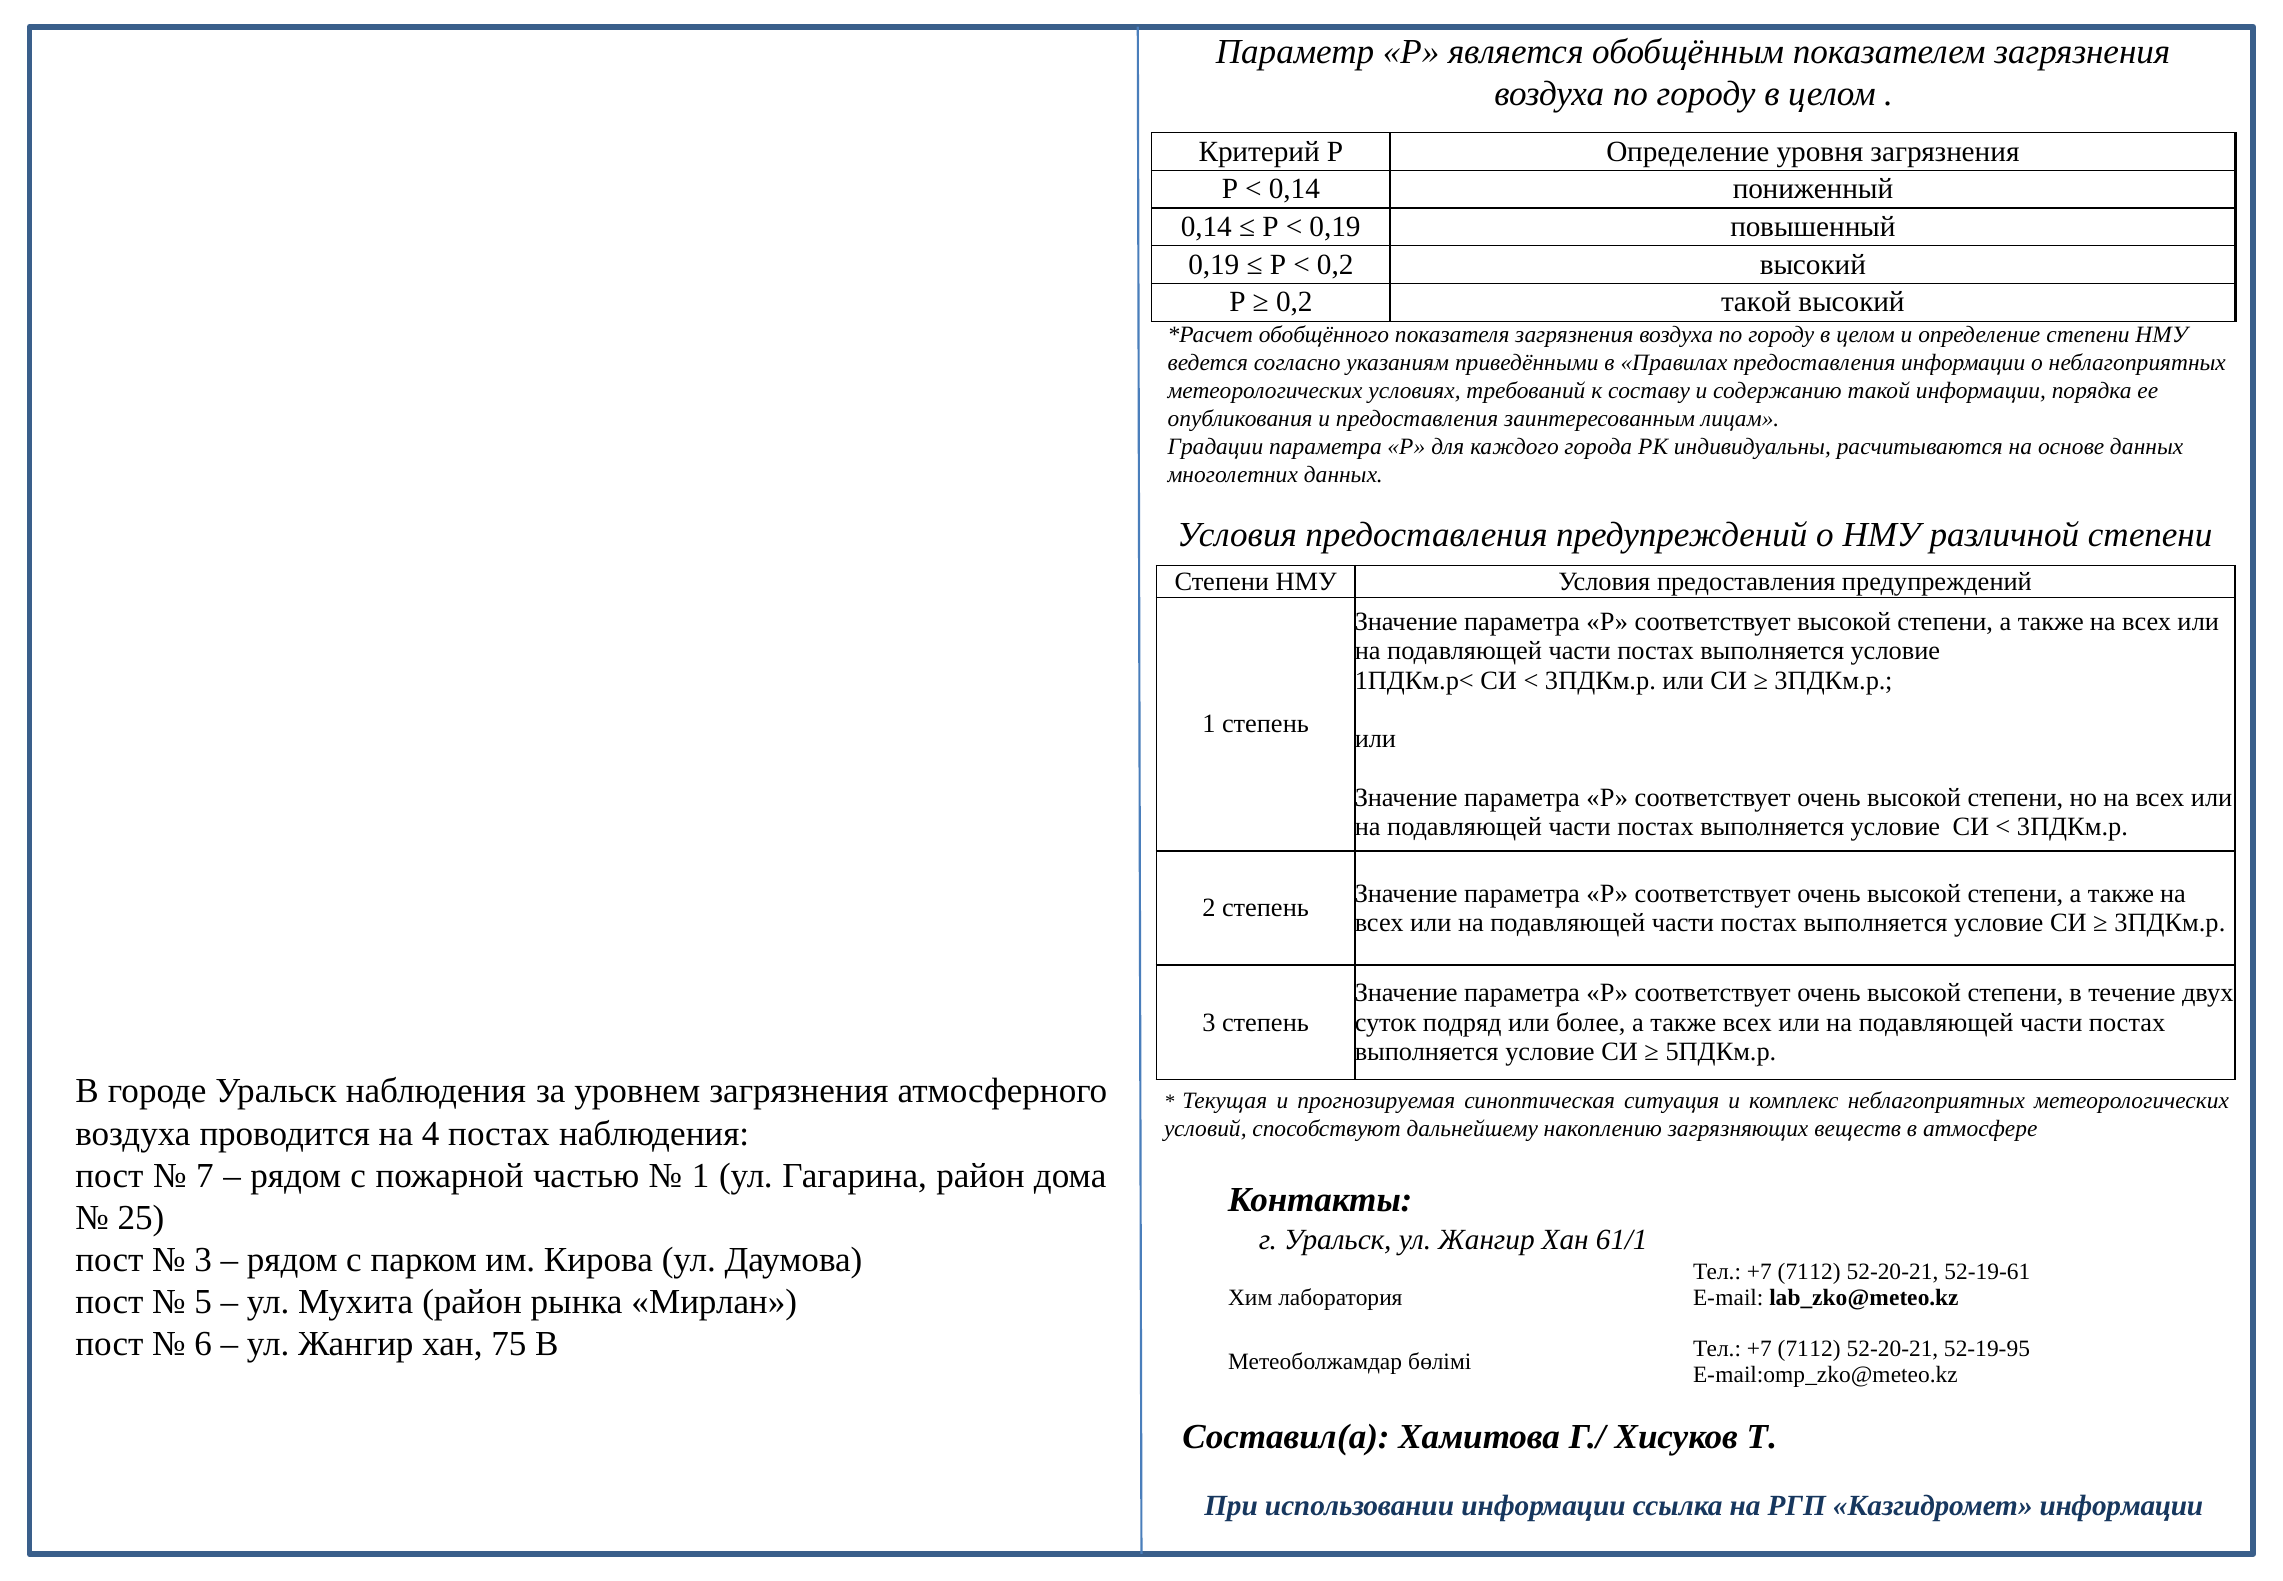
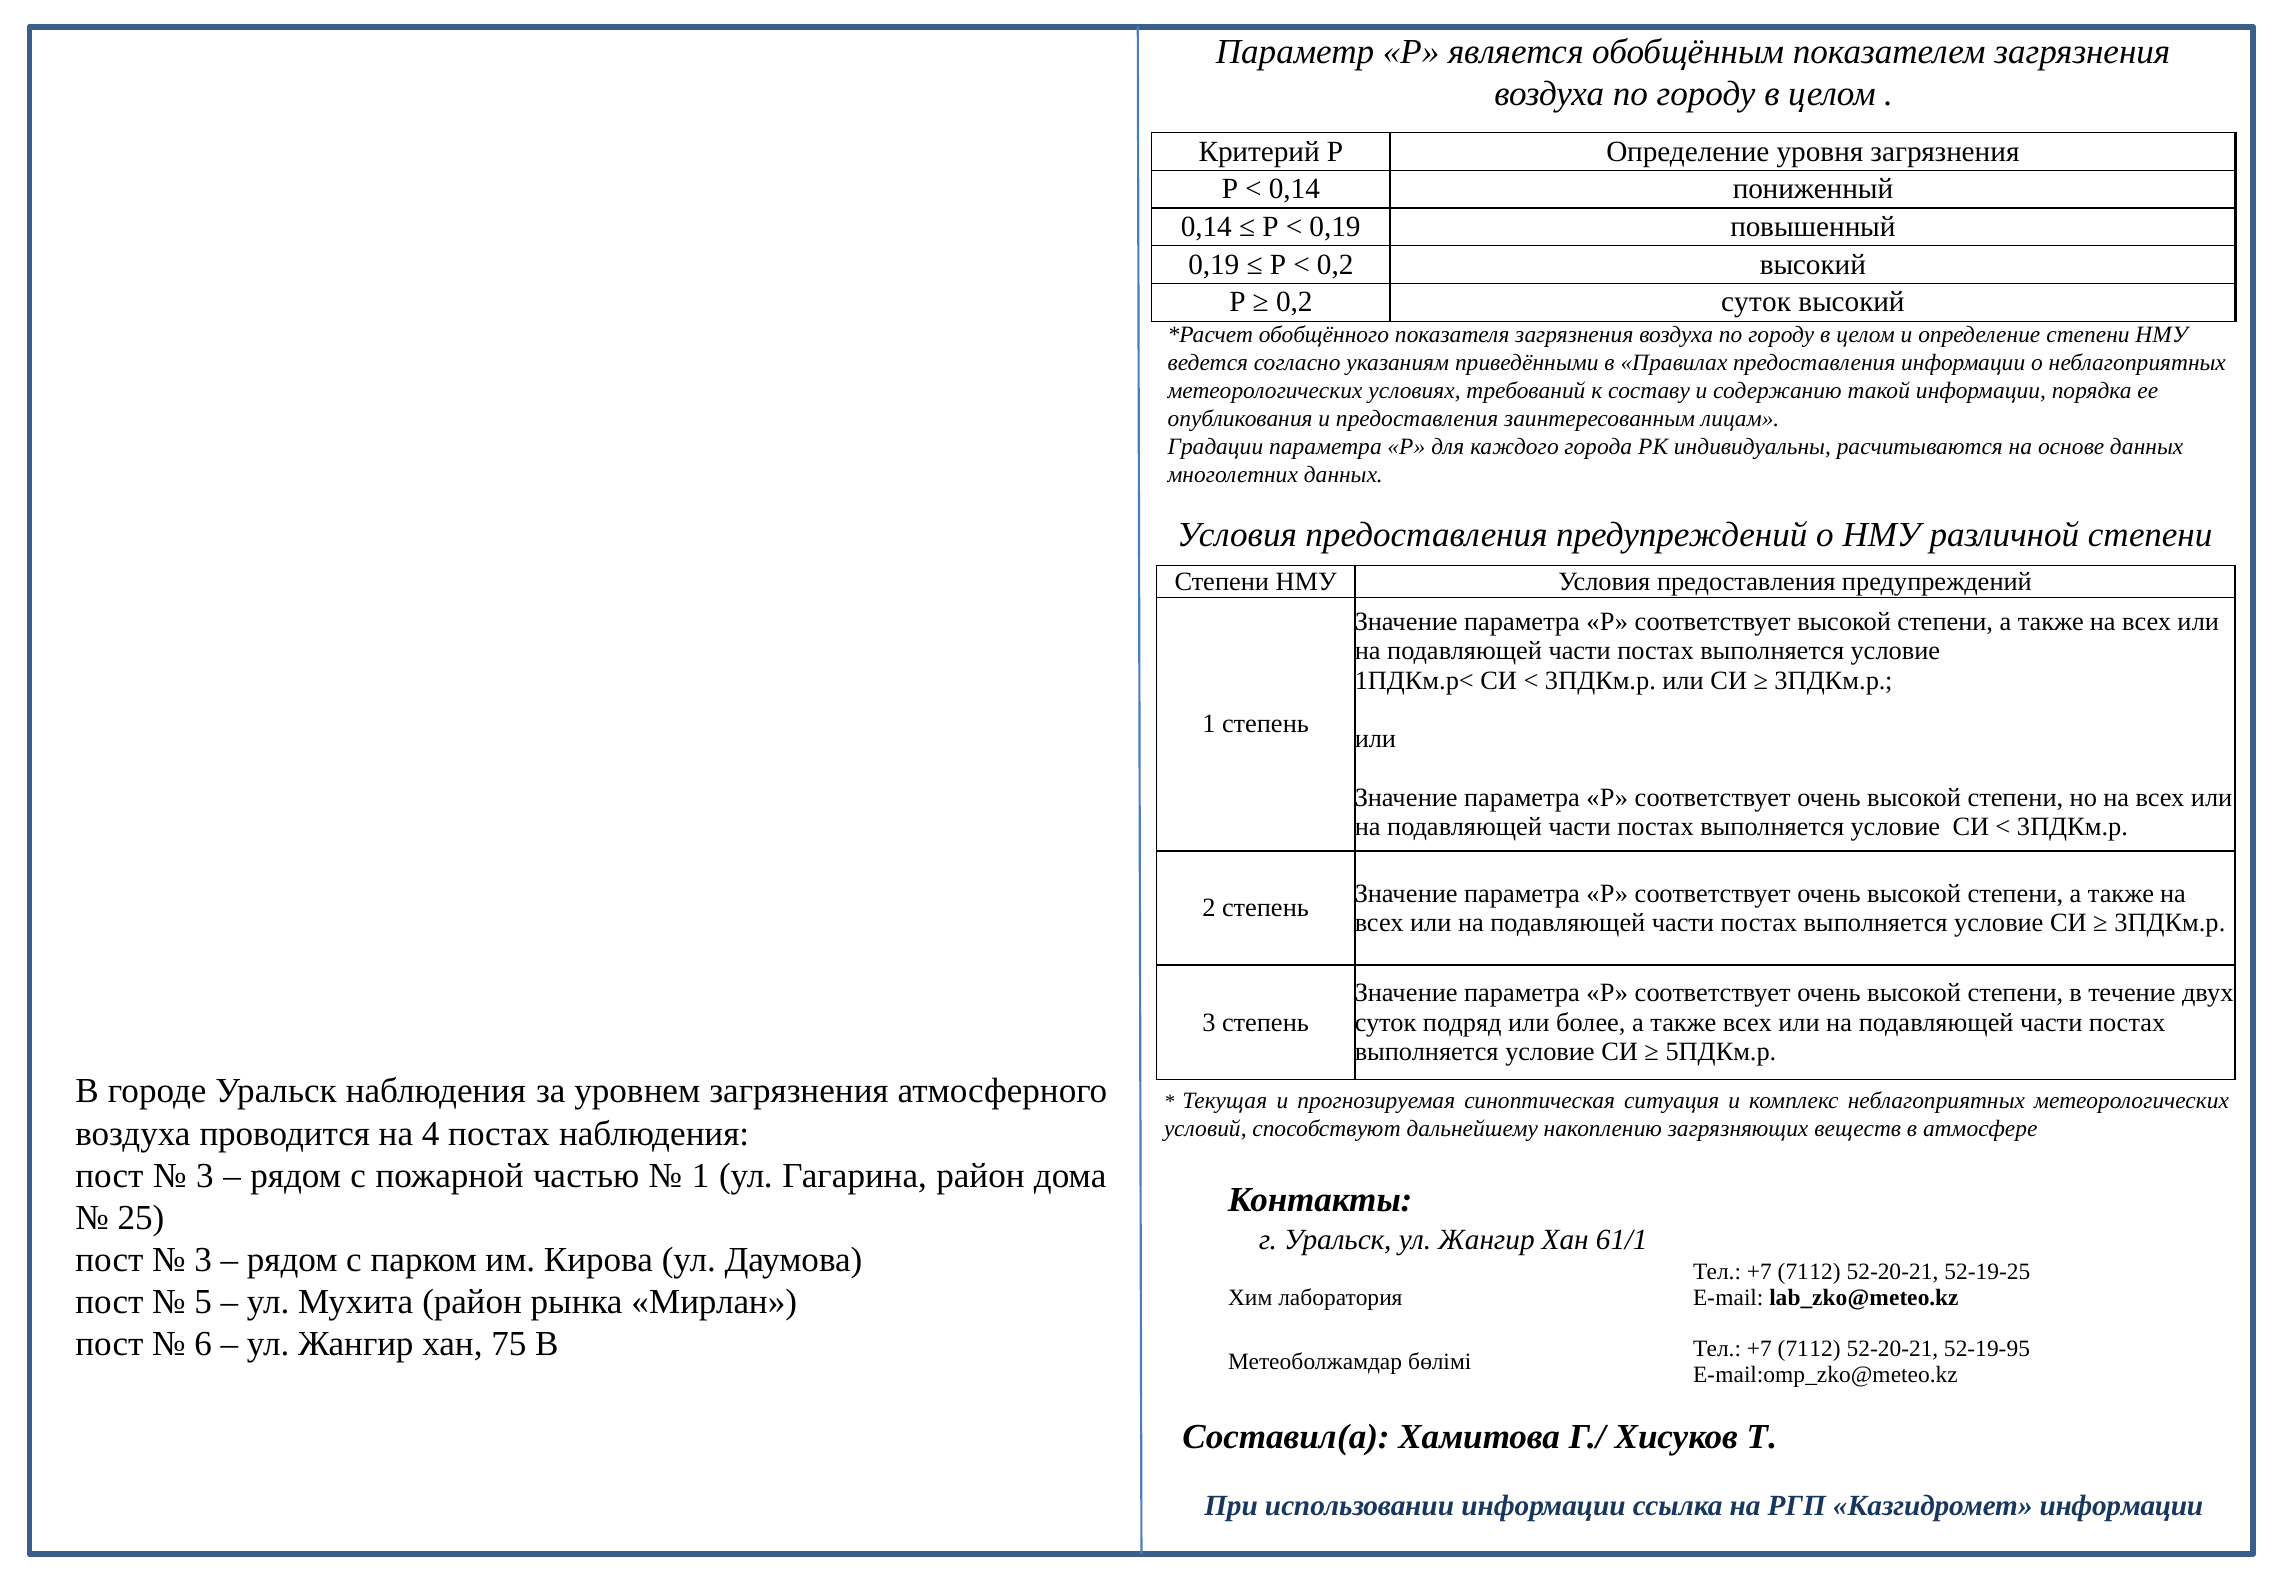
0,2 такой: такой -> суток (1756, 302)
7: 7 -> 3 (205, 1175)
52-19-61: 52-19-61 -> 52-19-25 (1987, 1271)
